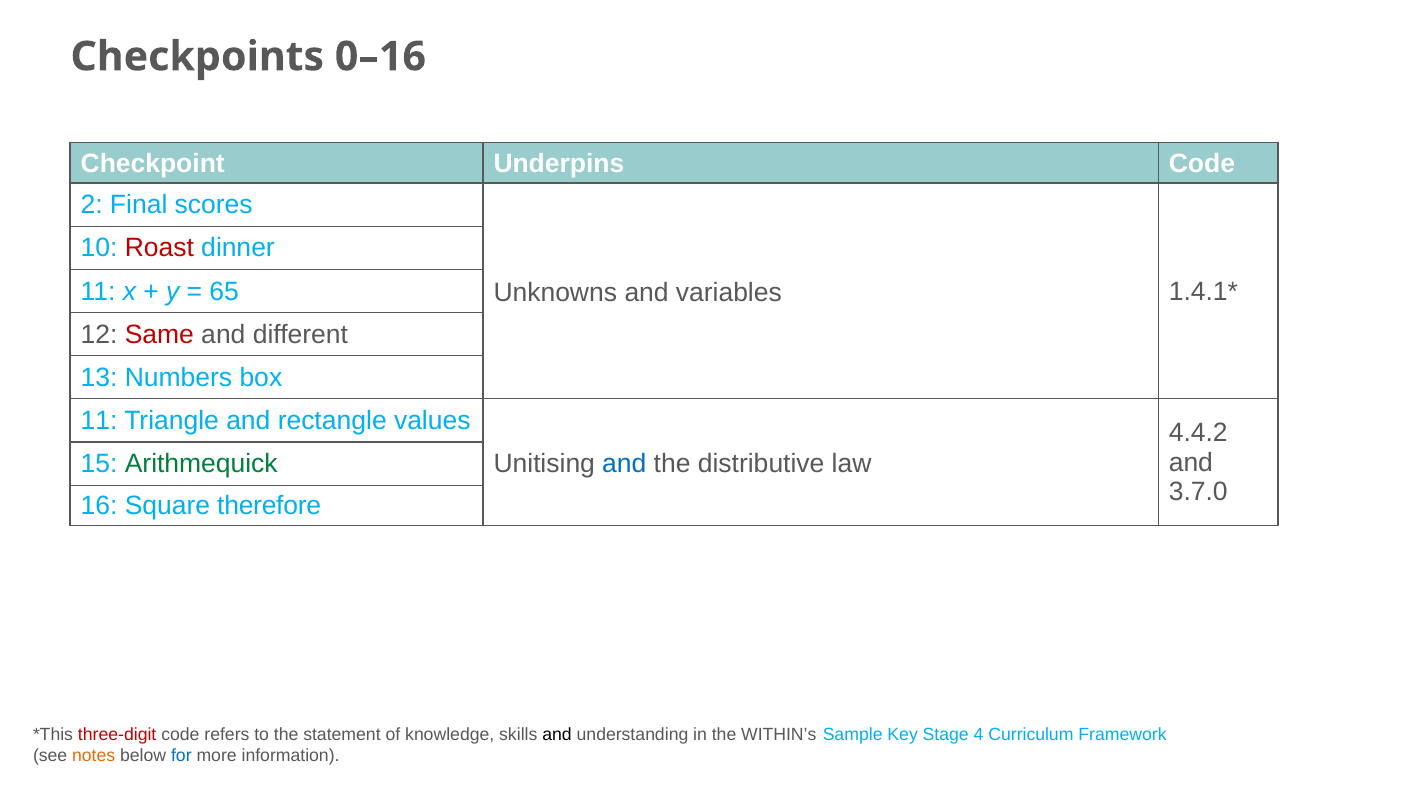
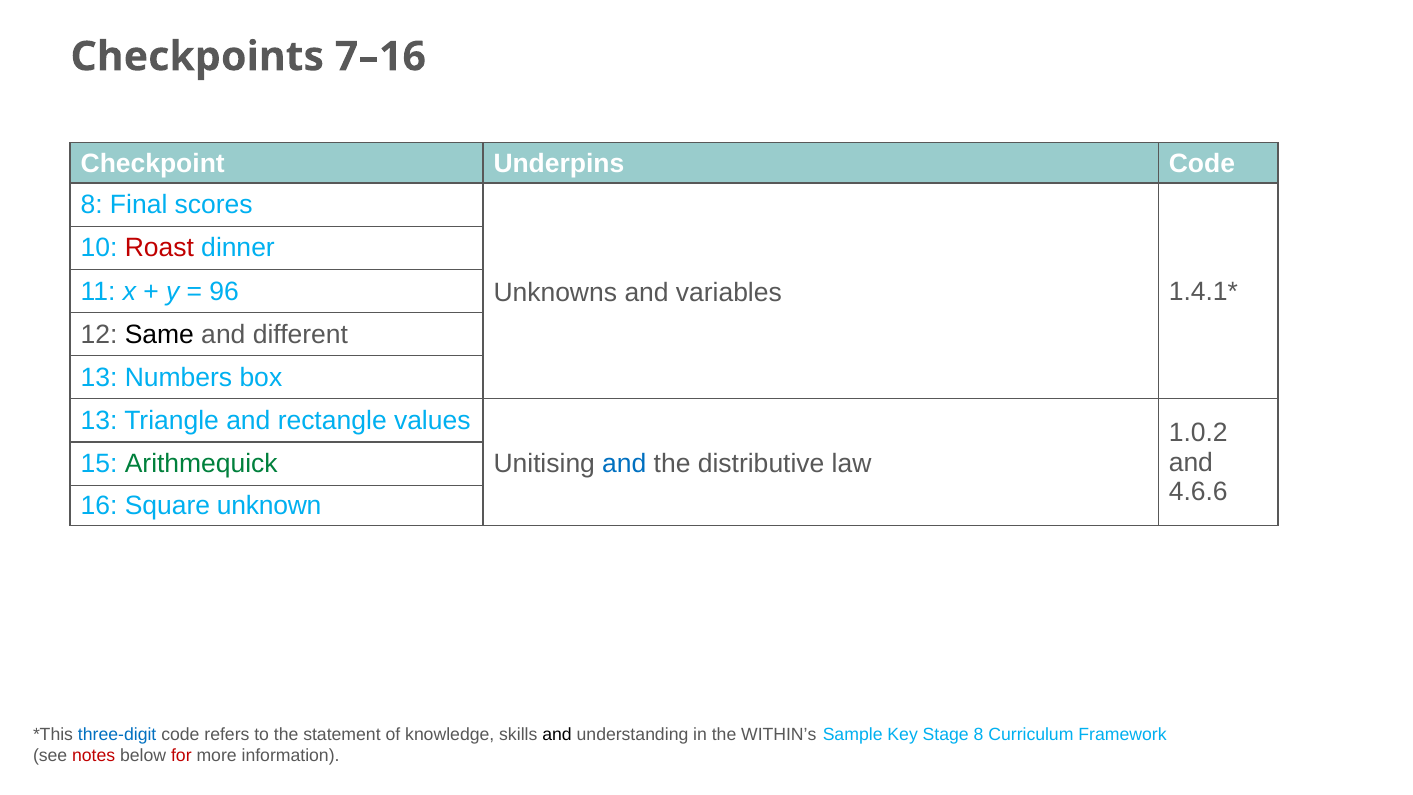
0–16: 0–16 -> 7–16 (380, 57)
2: 2 -> 8 (92, 205)
65: 65 -> 96 (224, 291)
Same colour: red -> black (159, 334)
11: 11 -> 13 (99, 421)
4.4.2: 4.4.2 -> 1.0.2 (1198, 433)
3.7.0: 3.7.0 -> 4.6.6 (1198, 492)
therefore: therefore -> unknown (269, 506)
three-digit colour: red -> blue (117, 735)
Stage 4: 4 -> 8 (979, 735)
notes colour: orange -> red (94, 756)
for colour: blue -> red (181, 756)
